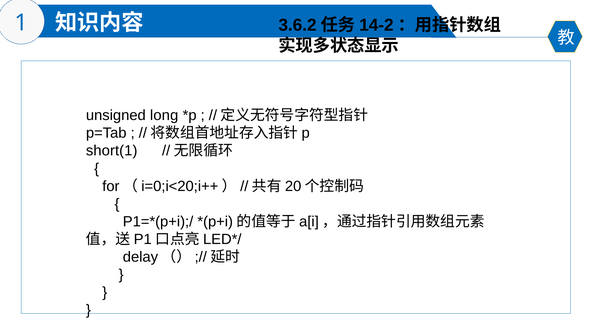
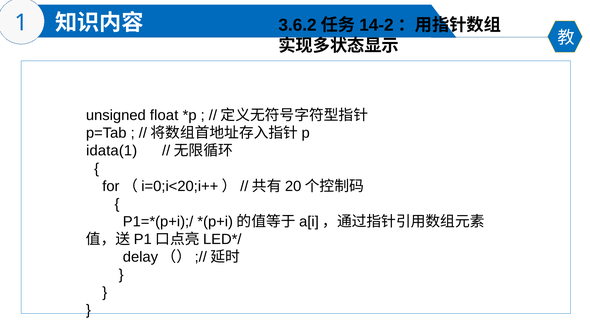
long: long -> float (164, 115)
short(1: short(1 -> idata(1 (112, 151)
